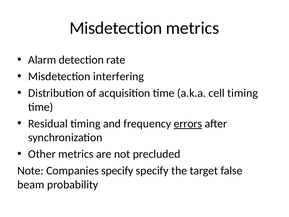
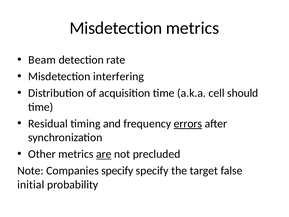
Alarm: Alarm -> Beam (42, 60)
cell timing: timing -> should (243, 93)
are underline: none -> present (104, 154)
beam: beam -> initial (31, 184)
